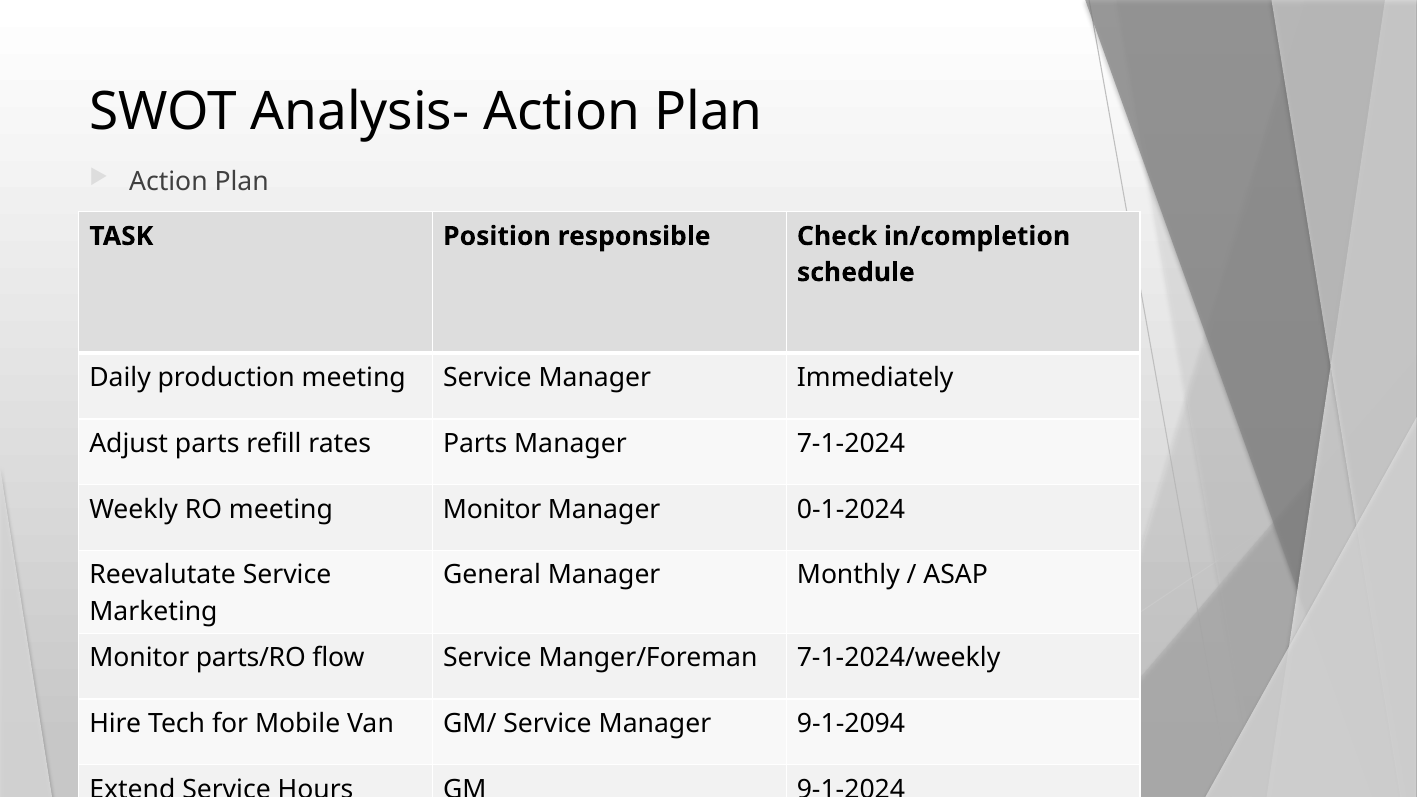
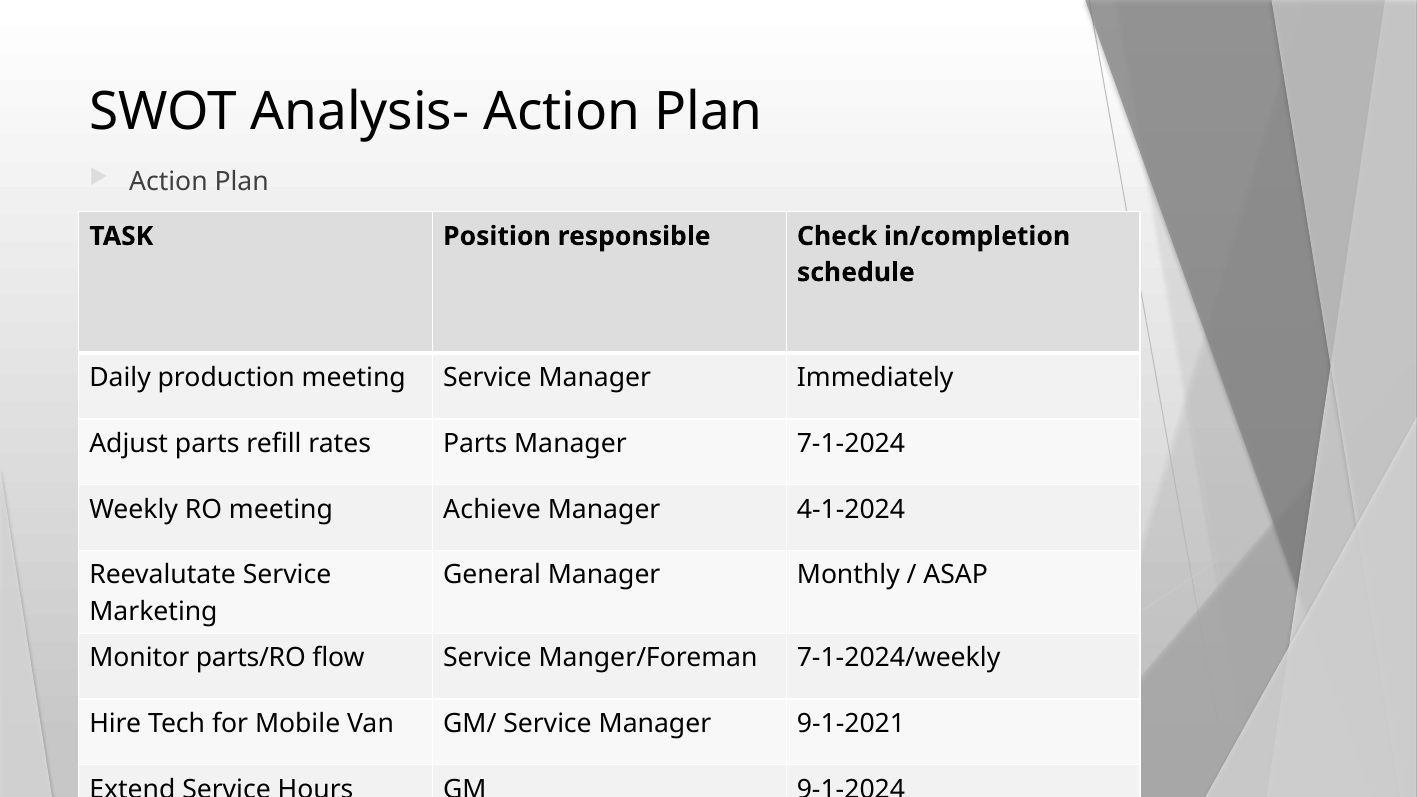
meeting Monitor: Monitor -> Achieve (492, 510)
0-1-2024: 0-1-2024 -> 4-1-2024 (851, 510)
9-1-2094: 9-1-2094 -> 9-1-2021 (851, 724)
